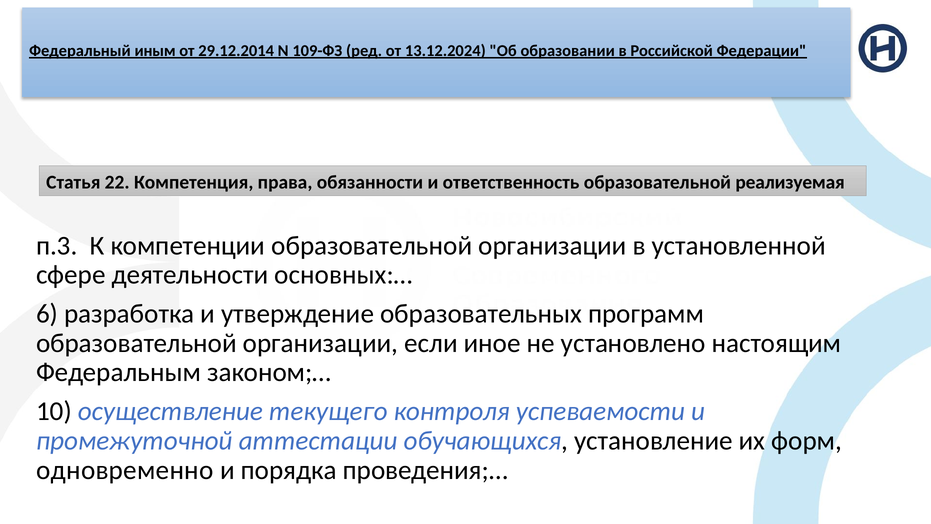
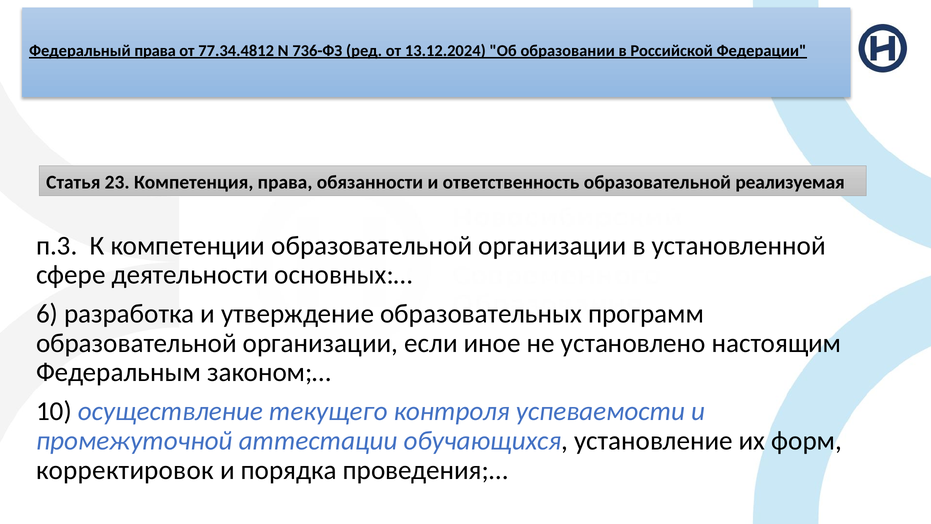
Федеральный иным: иным -> права (155, 51)
29.12.2014: 29.12.2014 -> 77.34.4812 (236, 51)
109-ФЗ: 109-ФЗ -> 736-ФЗ (317, 51)
22: 22 -> 23 (117, 182)
одновременно: одновременно -> корректировок (125, 470)
